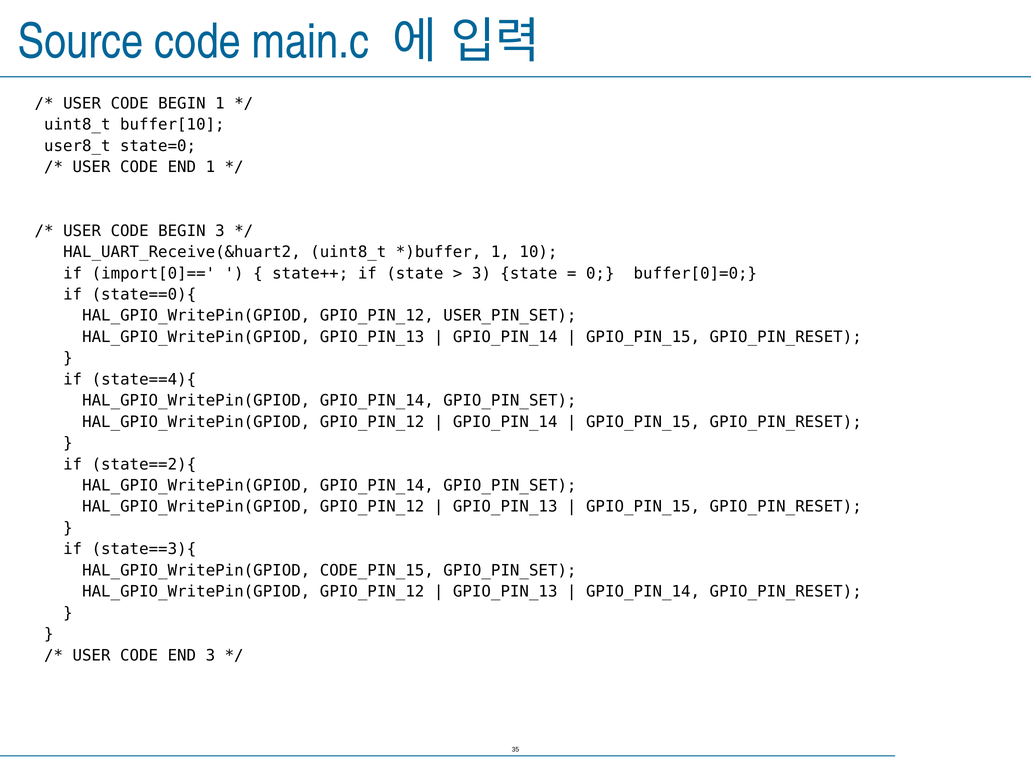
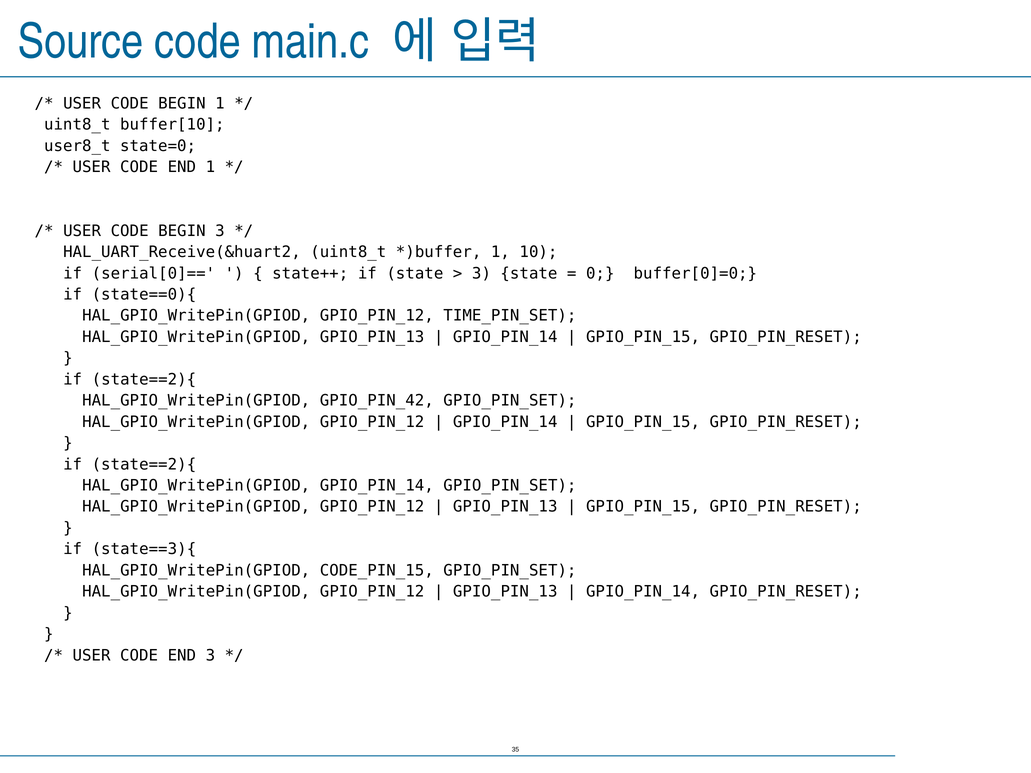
import[0]==: import[0]== -> serial[0]== (153, 273)
USER_PIN_SET: USER_PIN_SET -> TIME_PIN_SET (510, 316)
state==4){: state==4){ -> state==2){ (144, 380)
GPIO_PIN_14: GPIO_PIN_14 -> GPIO_PIN_42 (377, 401)
